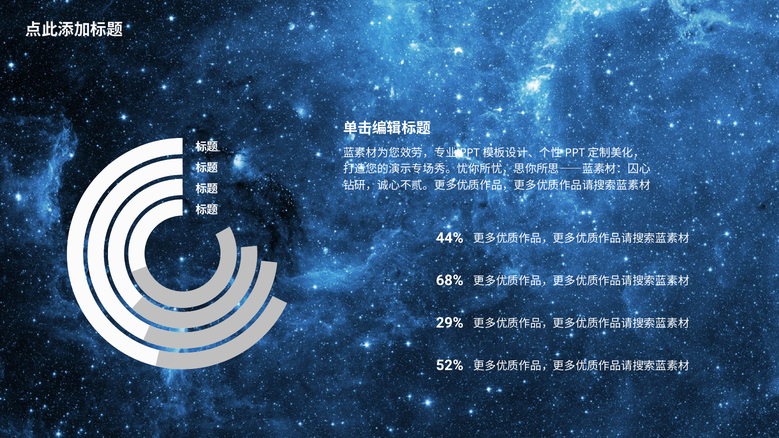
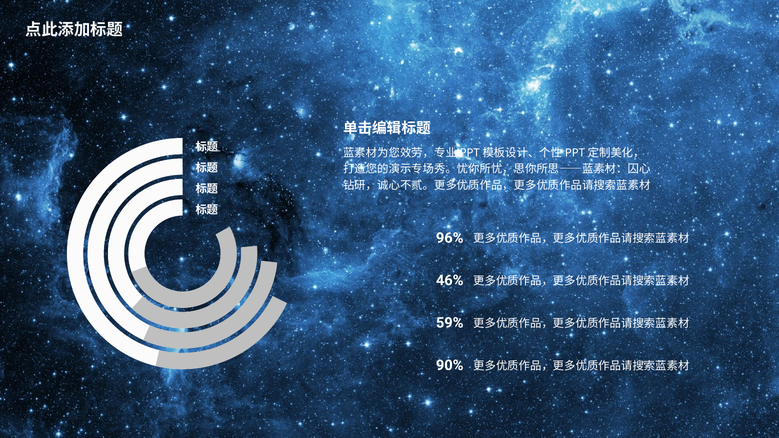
44%: 44% -> 96% (450, 238)
68%: 68% -> 46% (450, 280)
29%: 29% -> 59% (450, 323)
52%: 52% -> 90% (450, 365)
